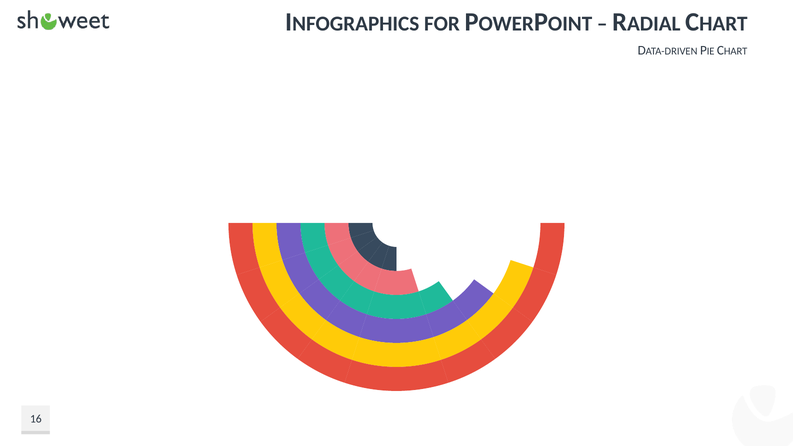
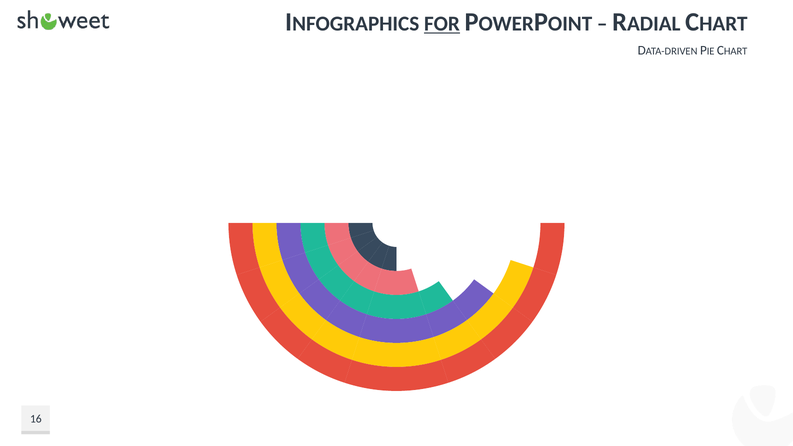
FOR underline: none -> present (442, 24)
